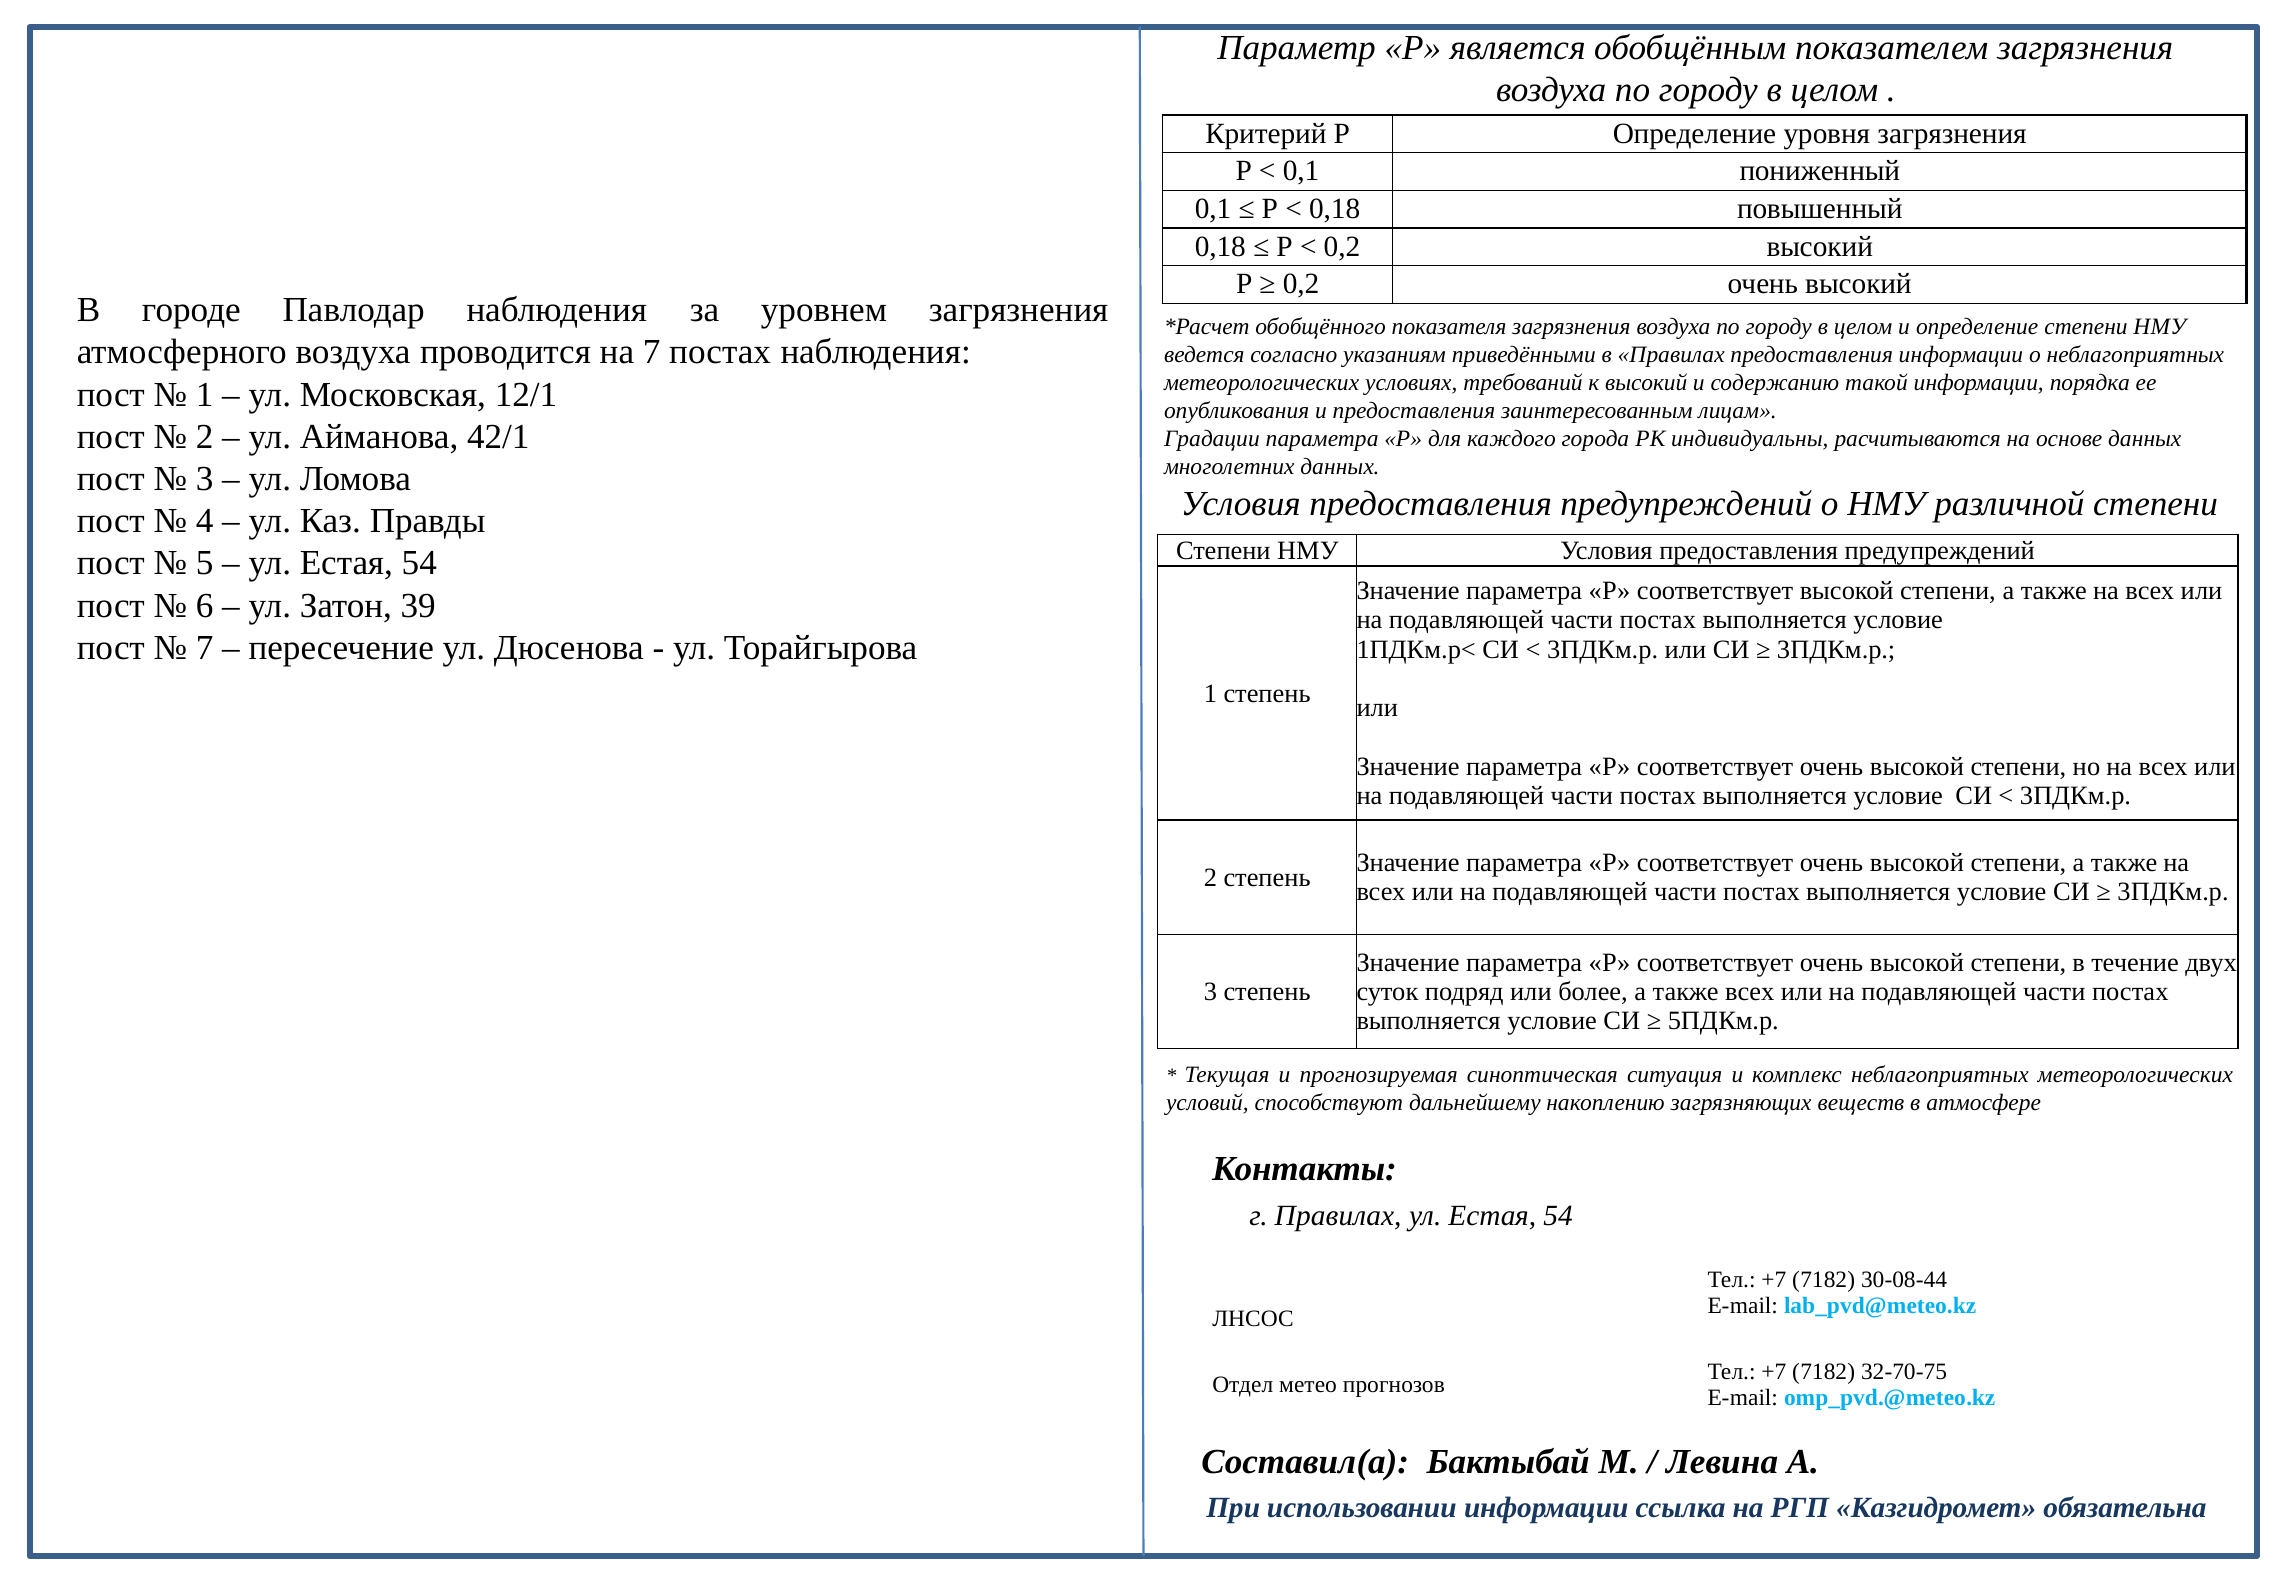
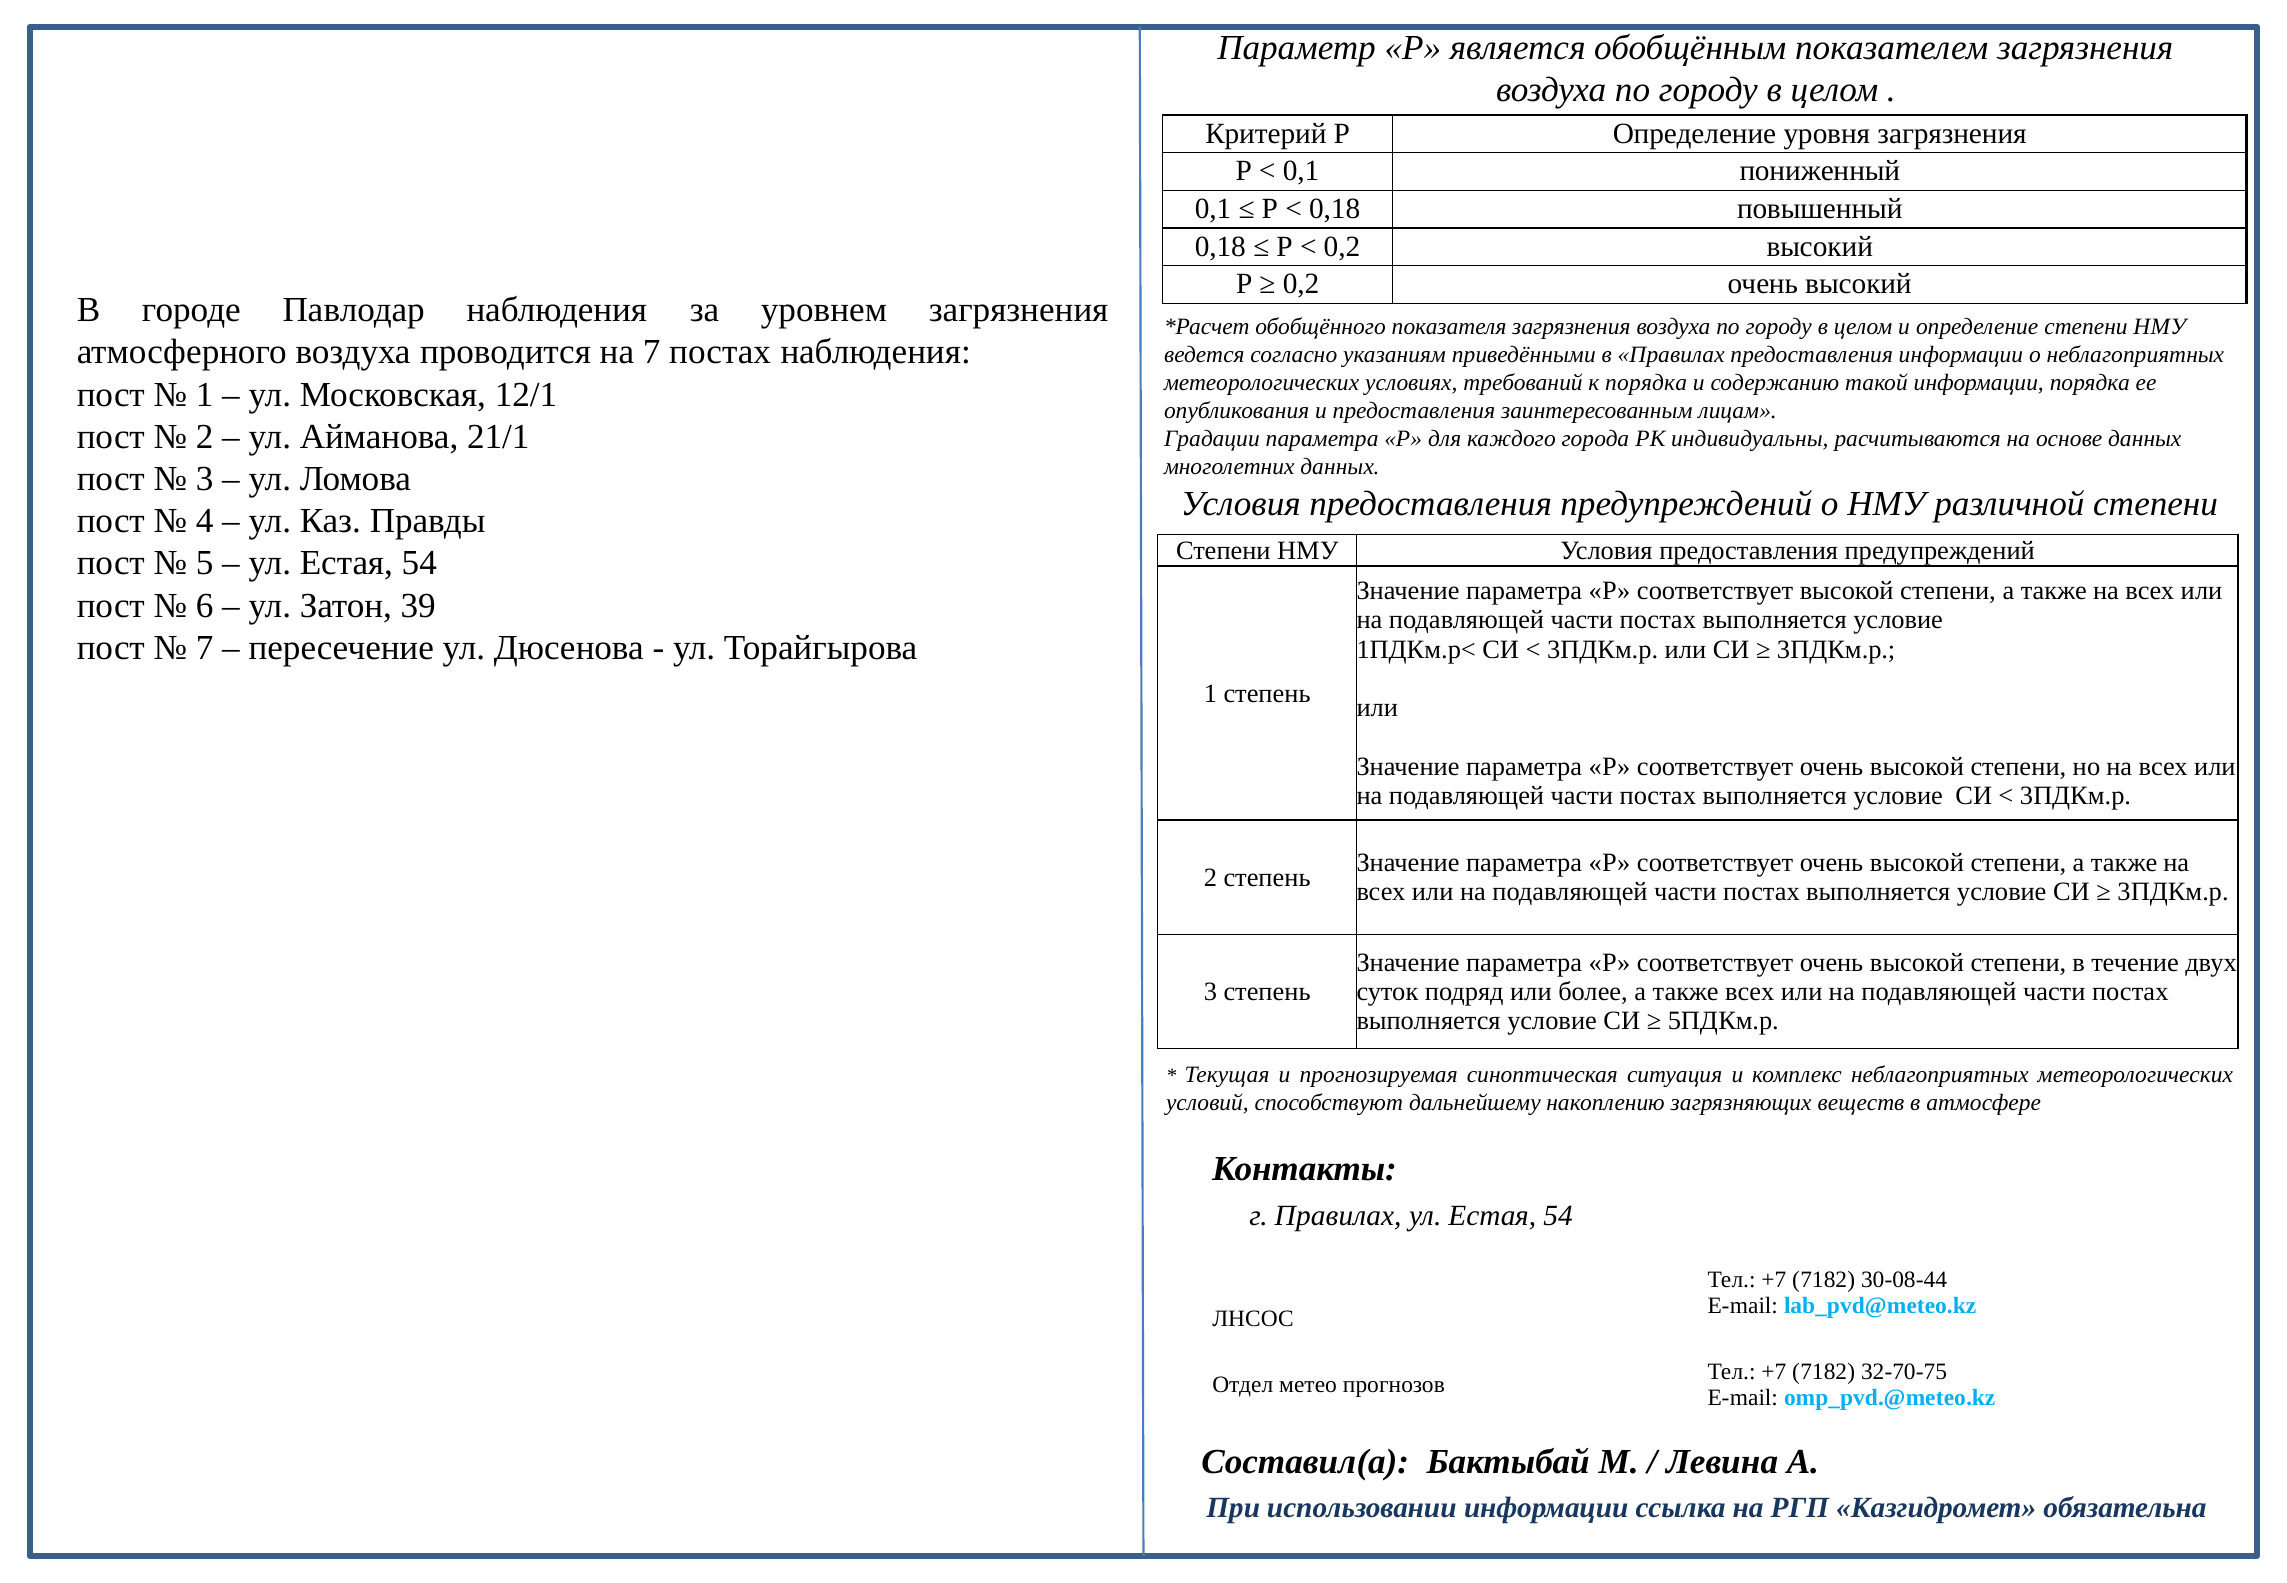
к высокий: высокий -> порядка (1646, 383)
42/1: 42/1 -> 21/1 (498, 437)
